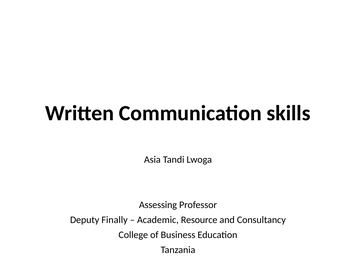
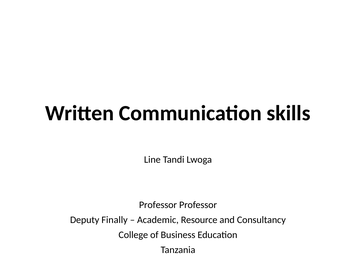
Asia: Asia -> Line (152, 160)
Assessing: Assessing -> Professor (158, 205)
